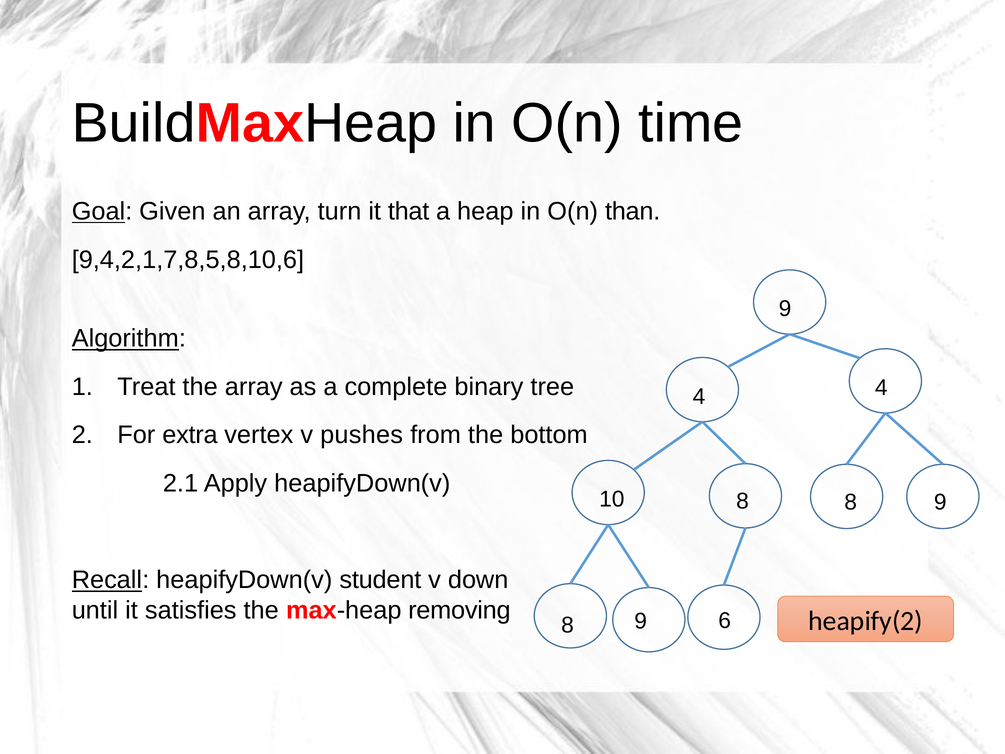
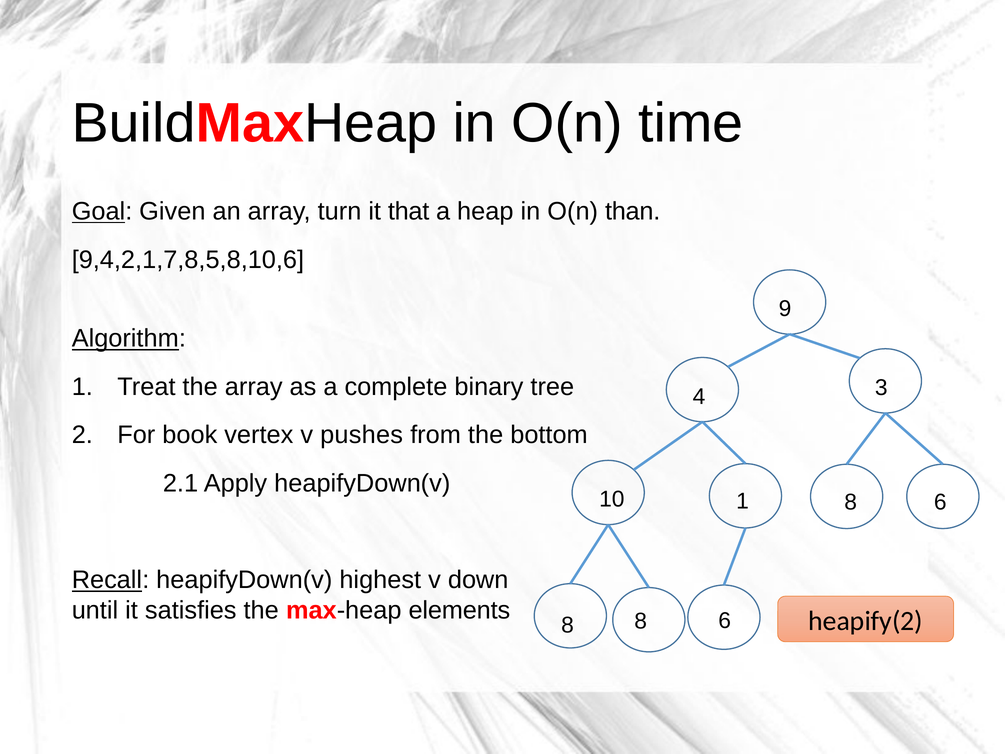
4 4: 4 -> 3 (881, 387)
extra: extra -> book (190, 435)
10 8: 8 -> 1 (743, 501)
9: 9 -> 6 (940, 502)
student: student -> highest (380, 580)
removing: removing -> elements (459, 610)
9: 9 -> 8 (641, 621)
